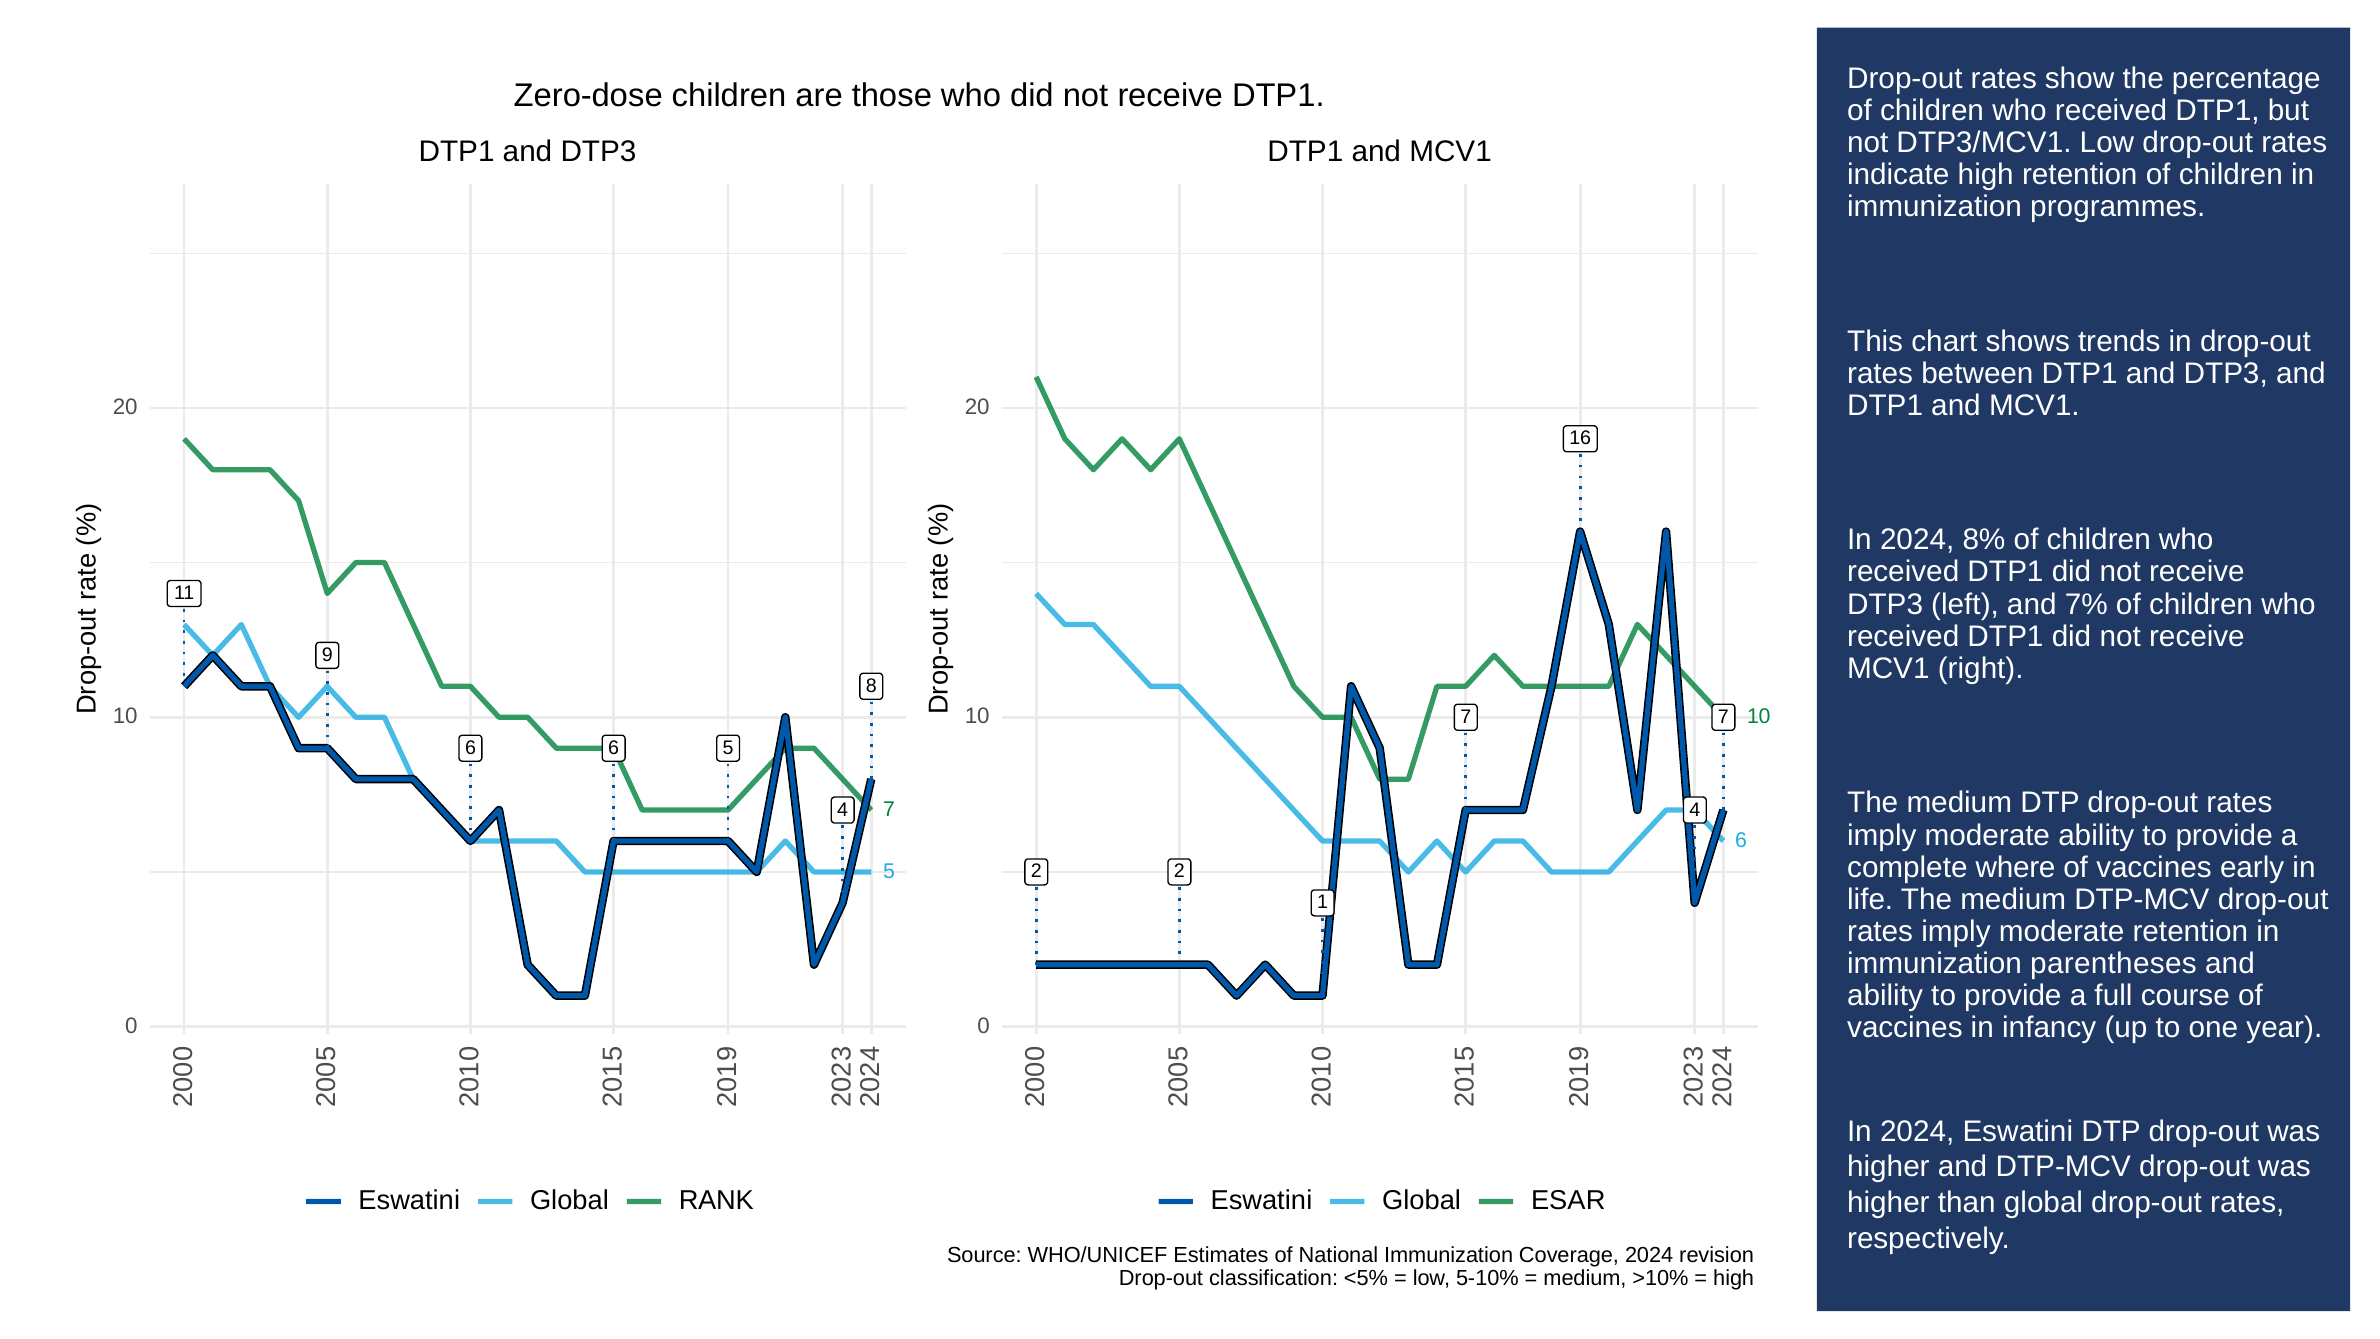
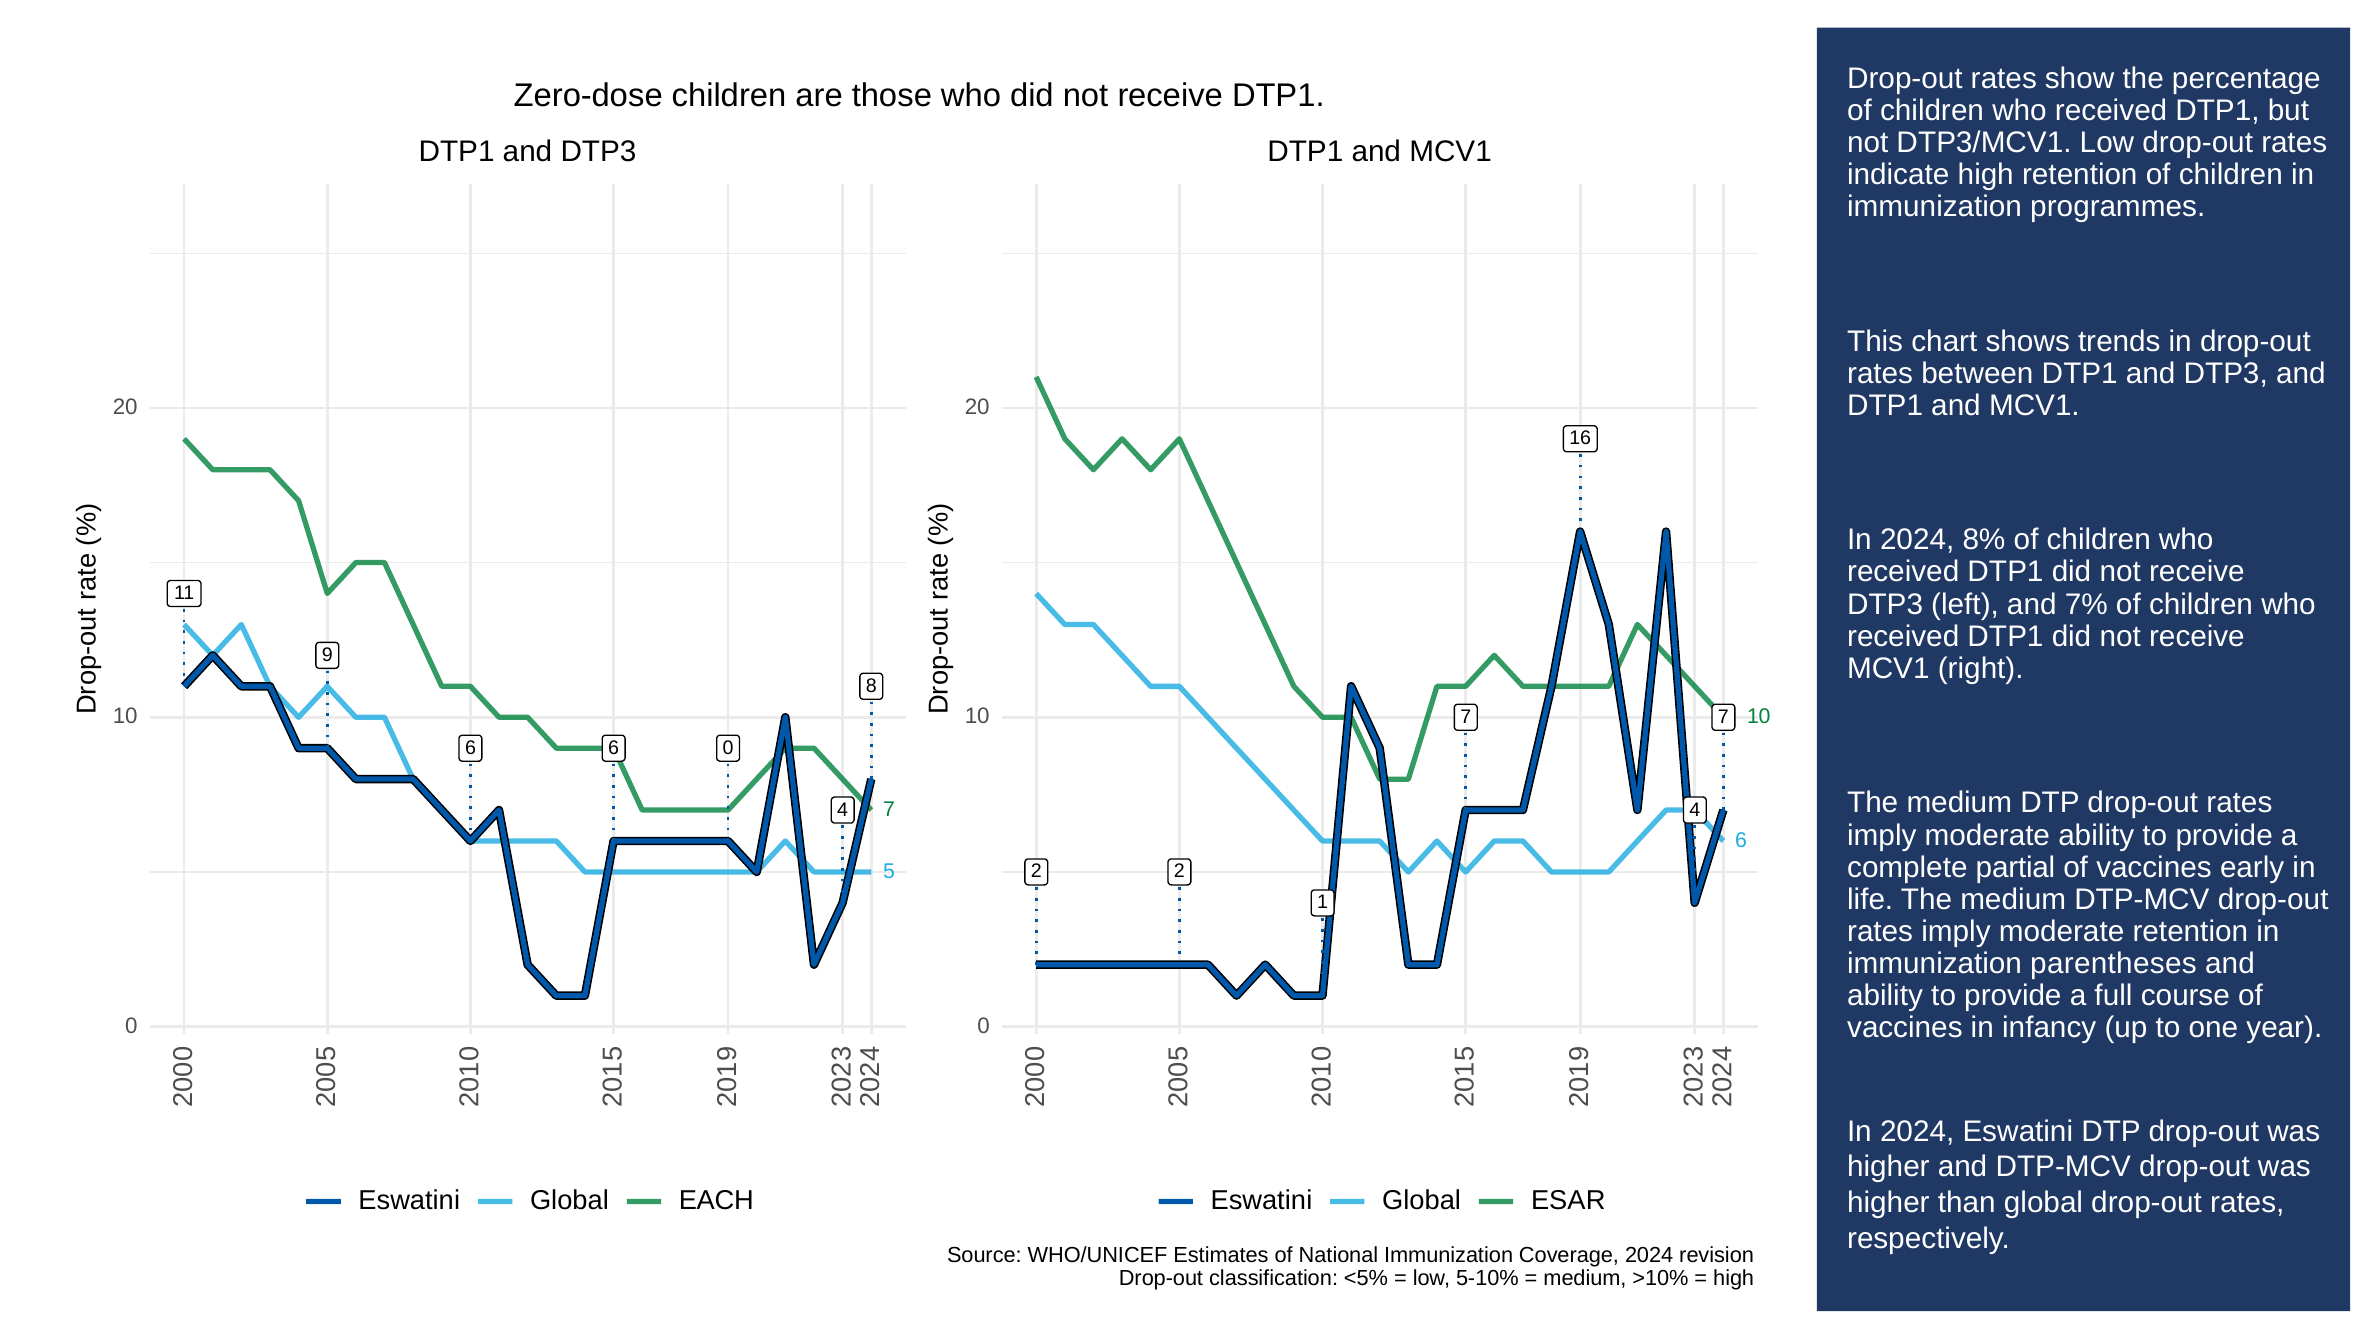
6 5: 5 -> 0 (728, 747)
where: where -> partial (2016, 867)
RANK: RANK -> EACH (716, 1200)
